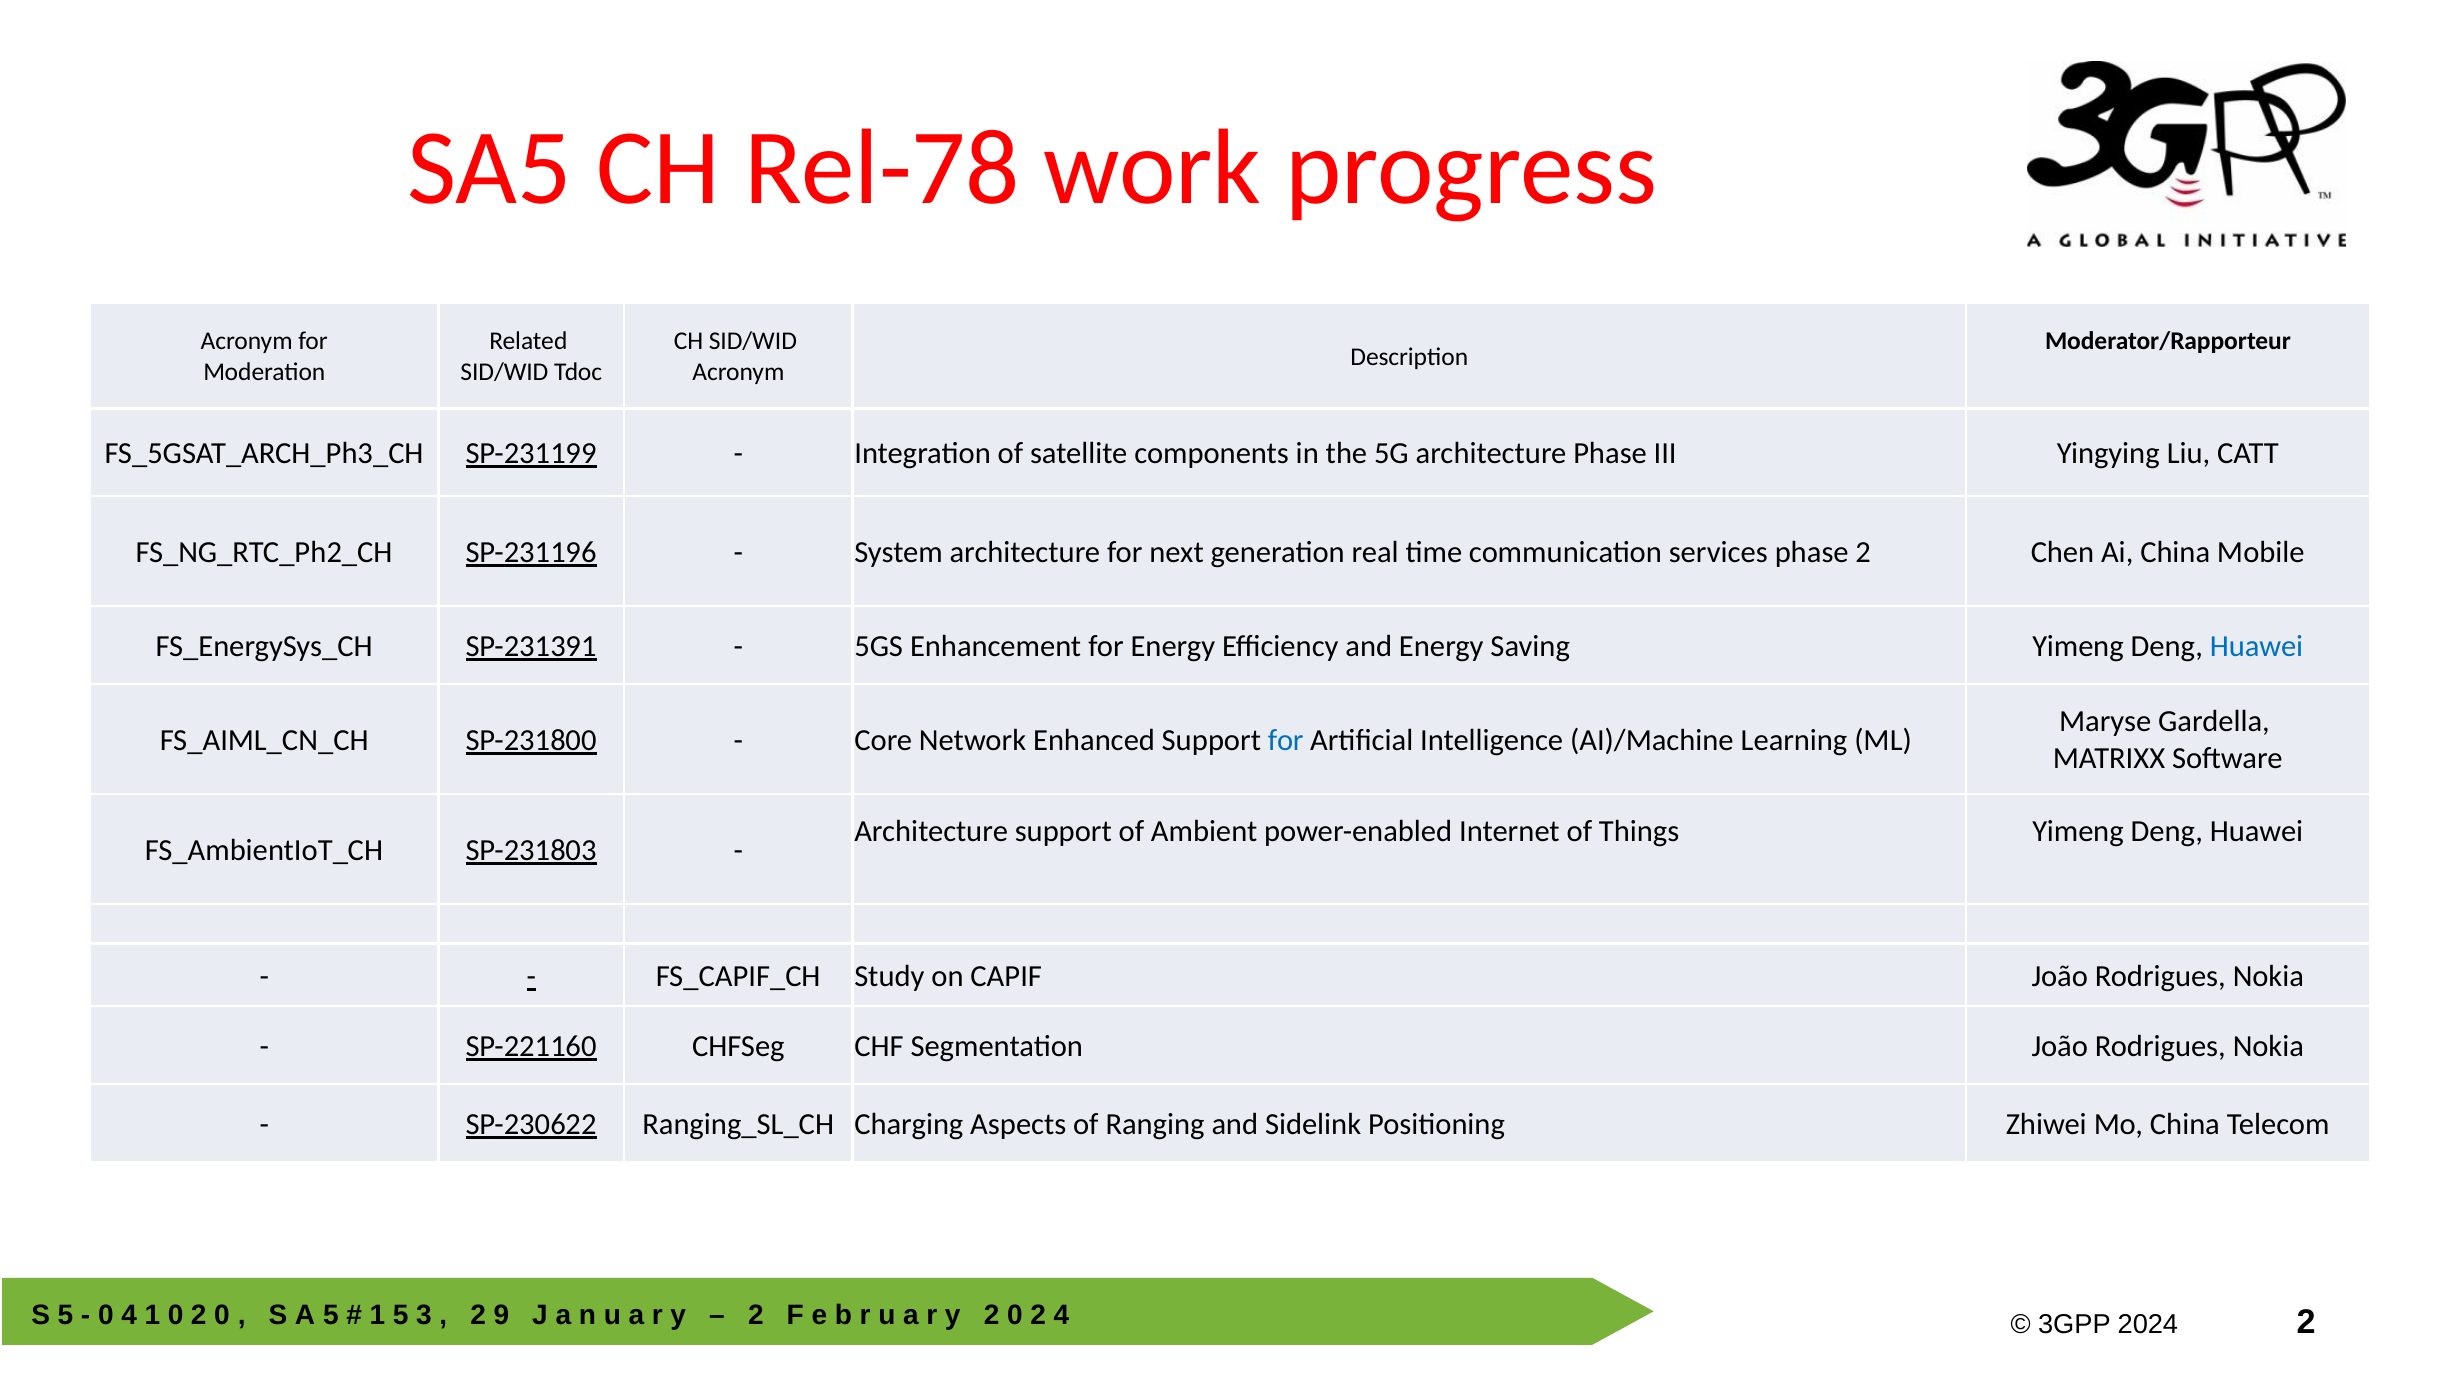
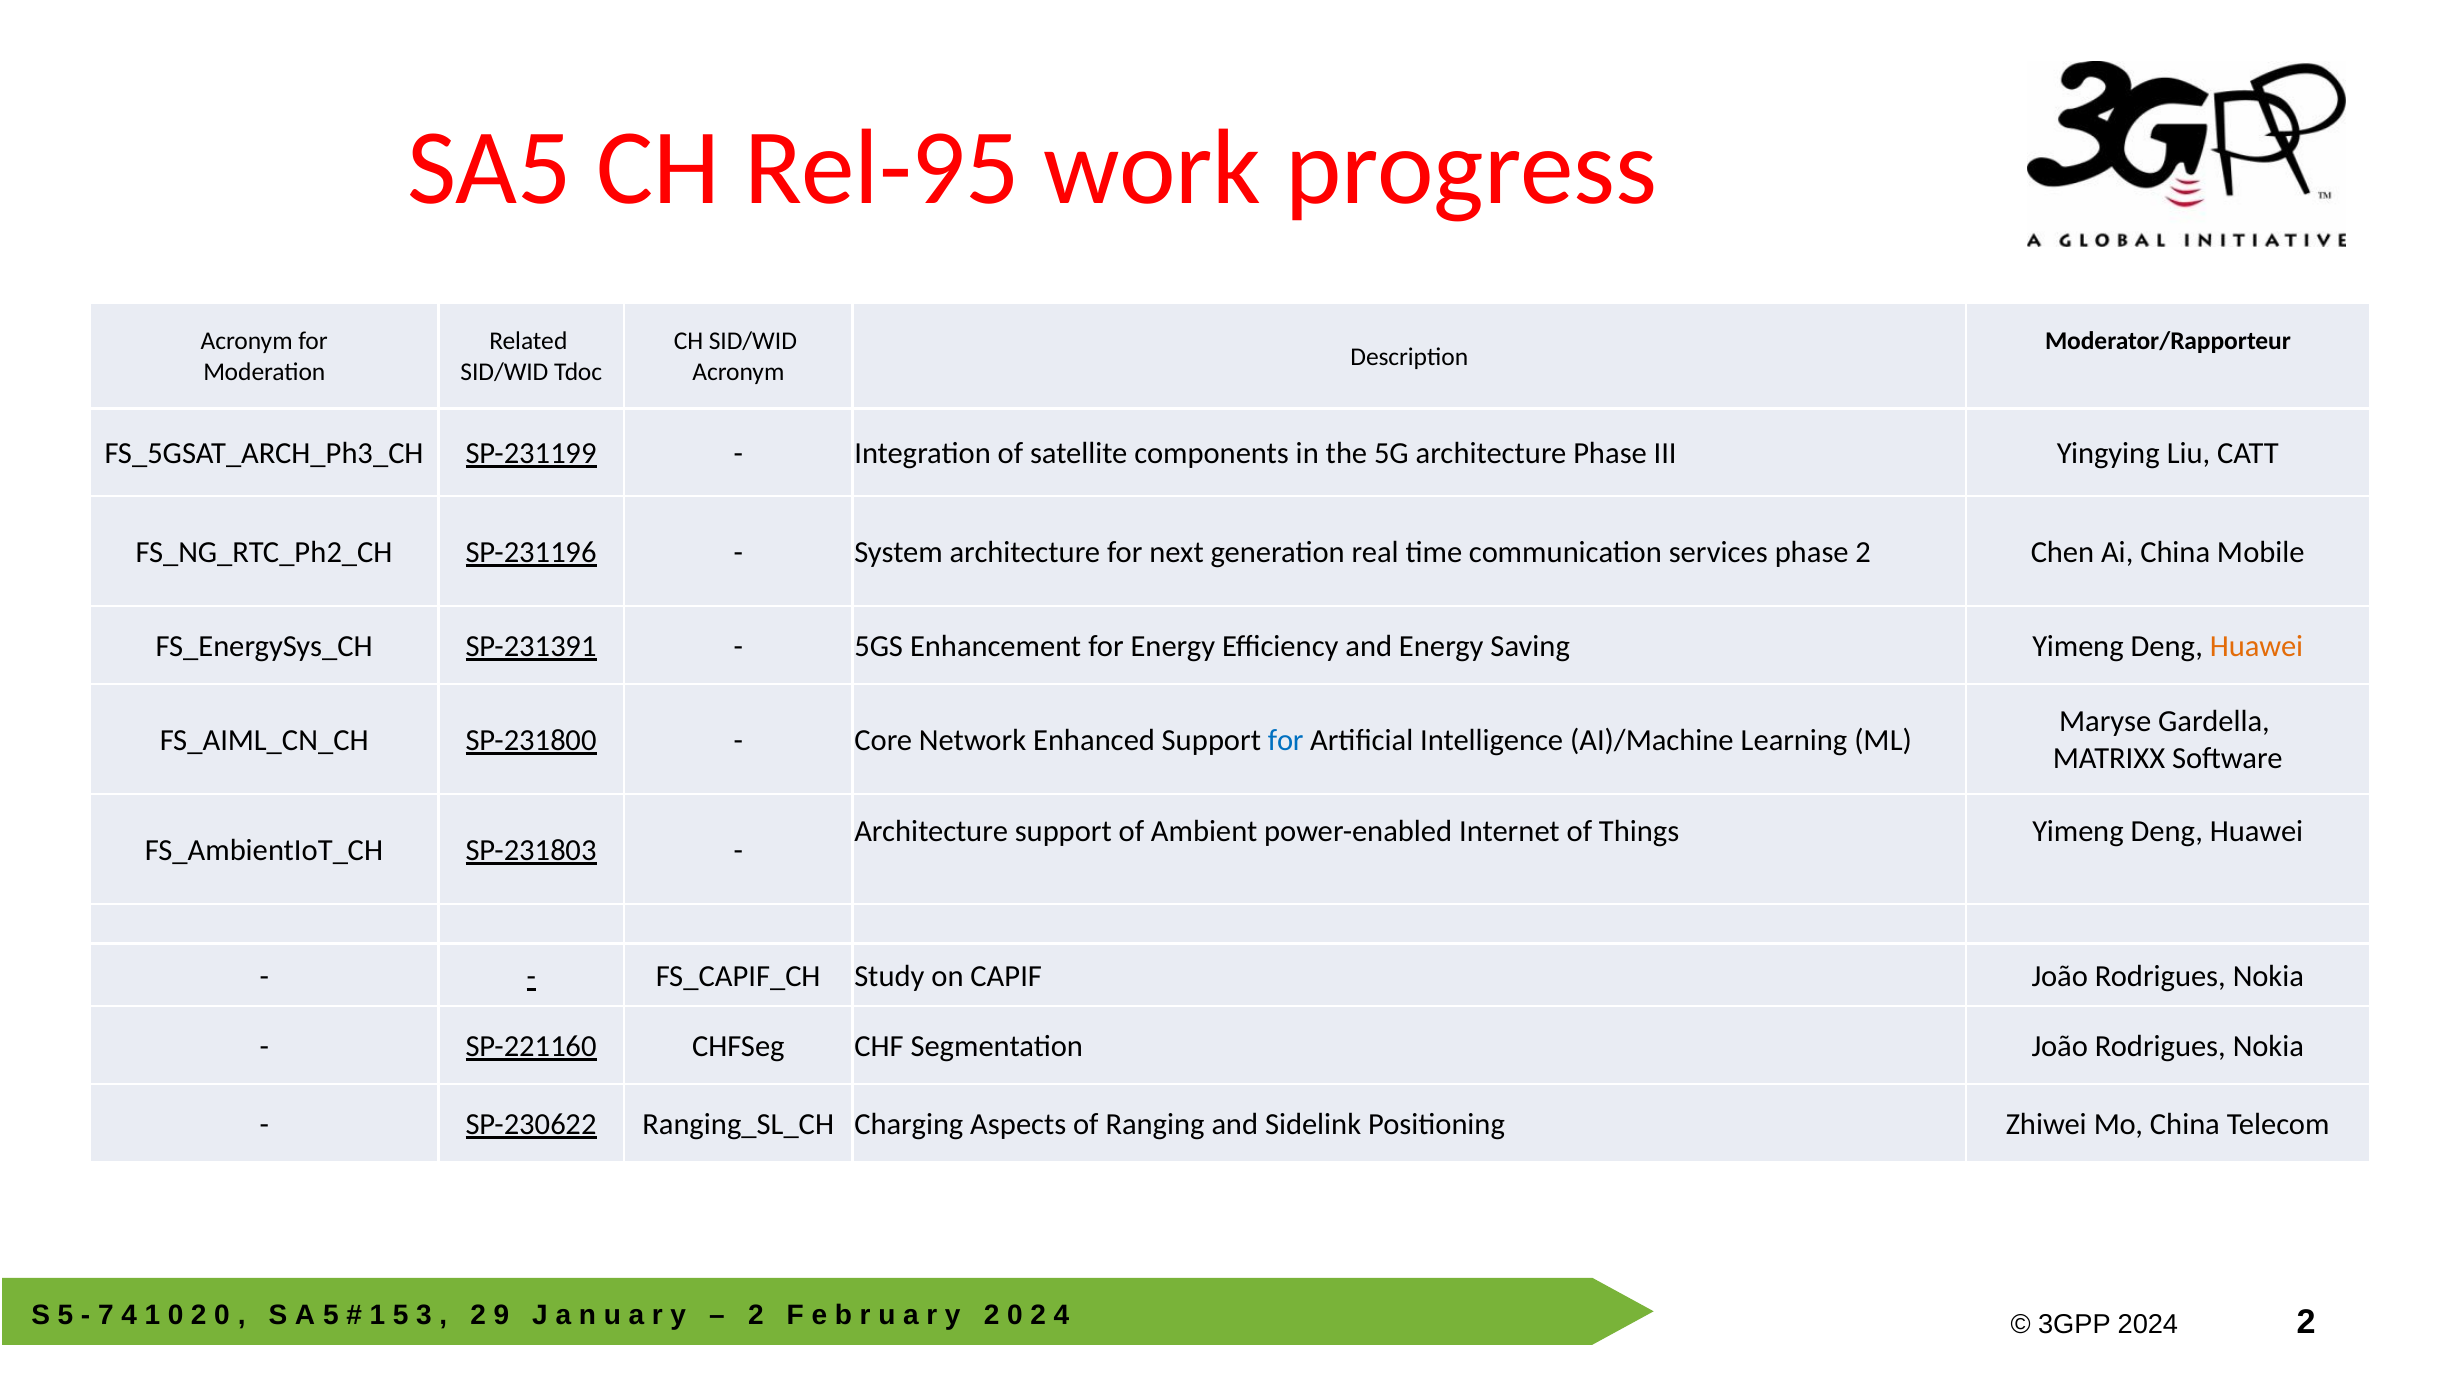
Rel-78: Rel-78 -> Rel-95 (882, 168)
Huawei colour: blue -> orange (2257, 646)
0: 0 -> 7 (106, 1315)
